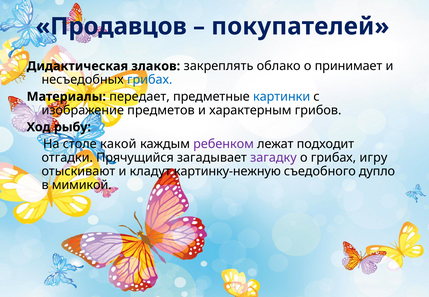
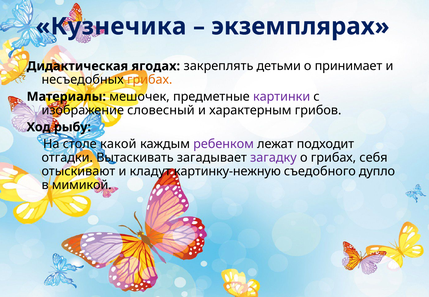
Продавцов: Продавцов -> Кузнечика (111, 26)
покупателей: покупателей -> экземплярах (300, 26)
злаков: злаков -> ягодах (156, 66)
облако: облако -> детьми (279, 66)
грибах colour: blue -> orange (150, 80)
передает: передает -> мешочек (140, 97)
картинки colour: blue -> purple (282, 97)
предметов: предметов -> словесный (161, 110)
Прячущийся: Прячущийся -> Вытаскивать (135, 158)
игру: игру -> себя (373, 158)
